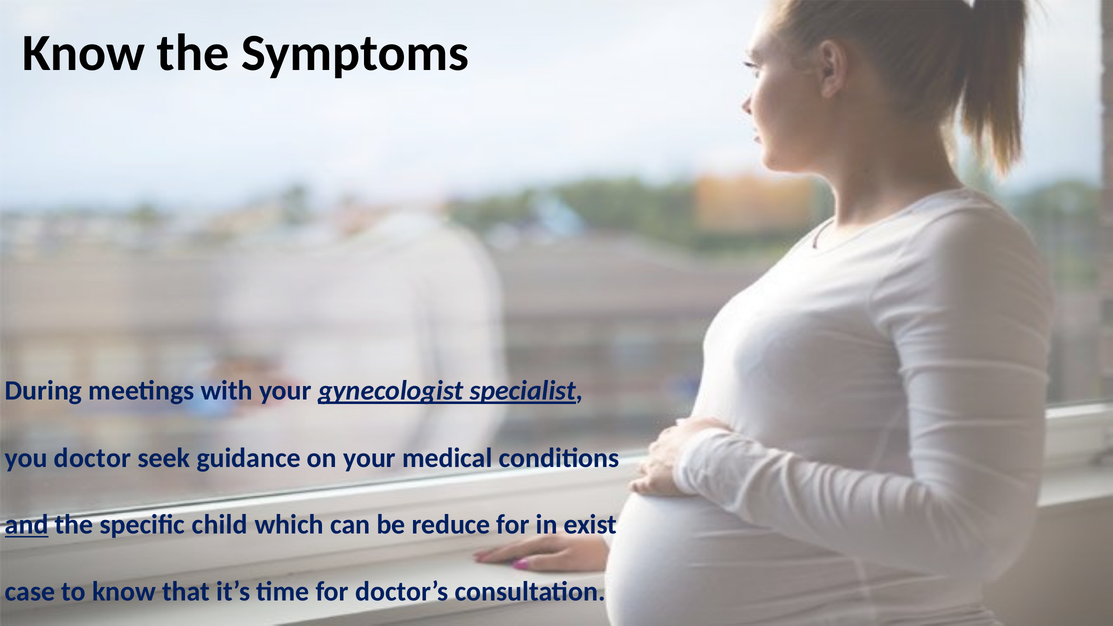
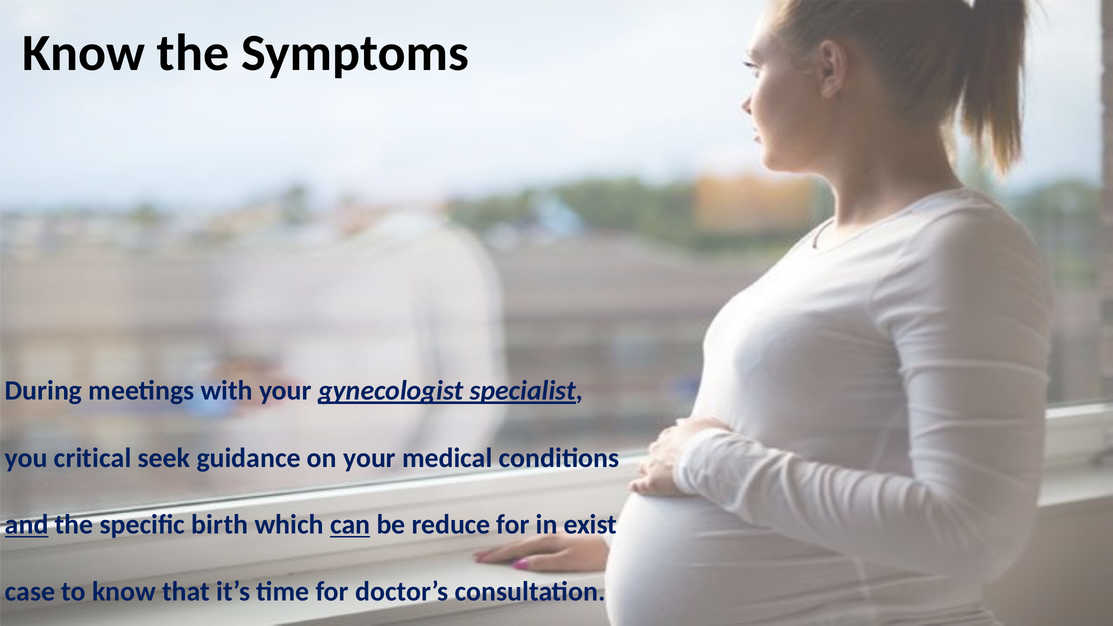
doctor: doctor -> critical (93, 458)
child: child -> birth (220, 525)
can underline: none -> present (350, 525)
